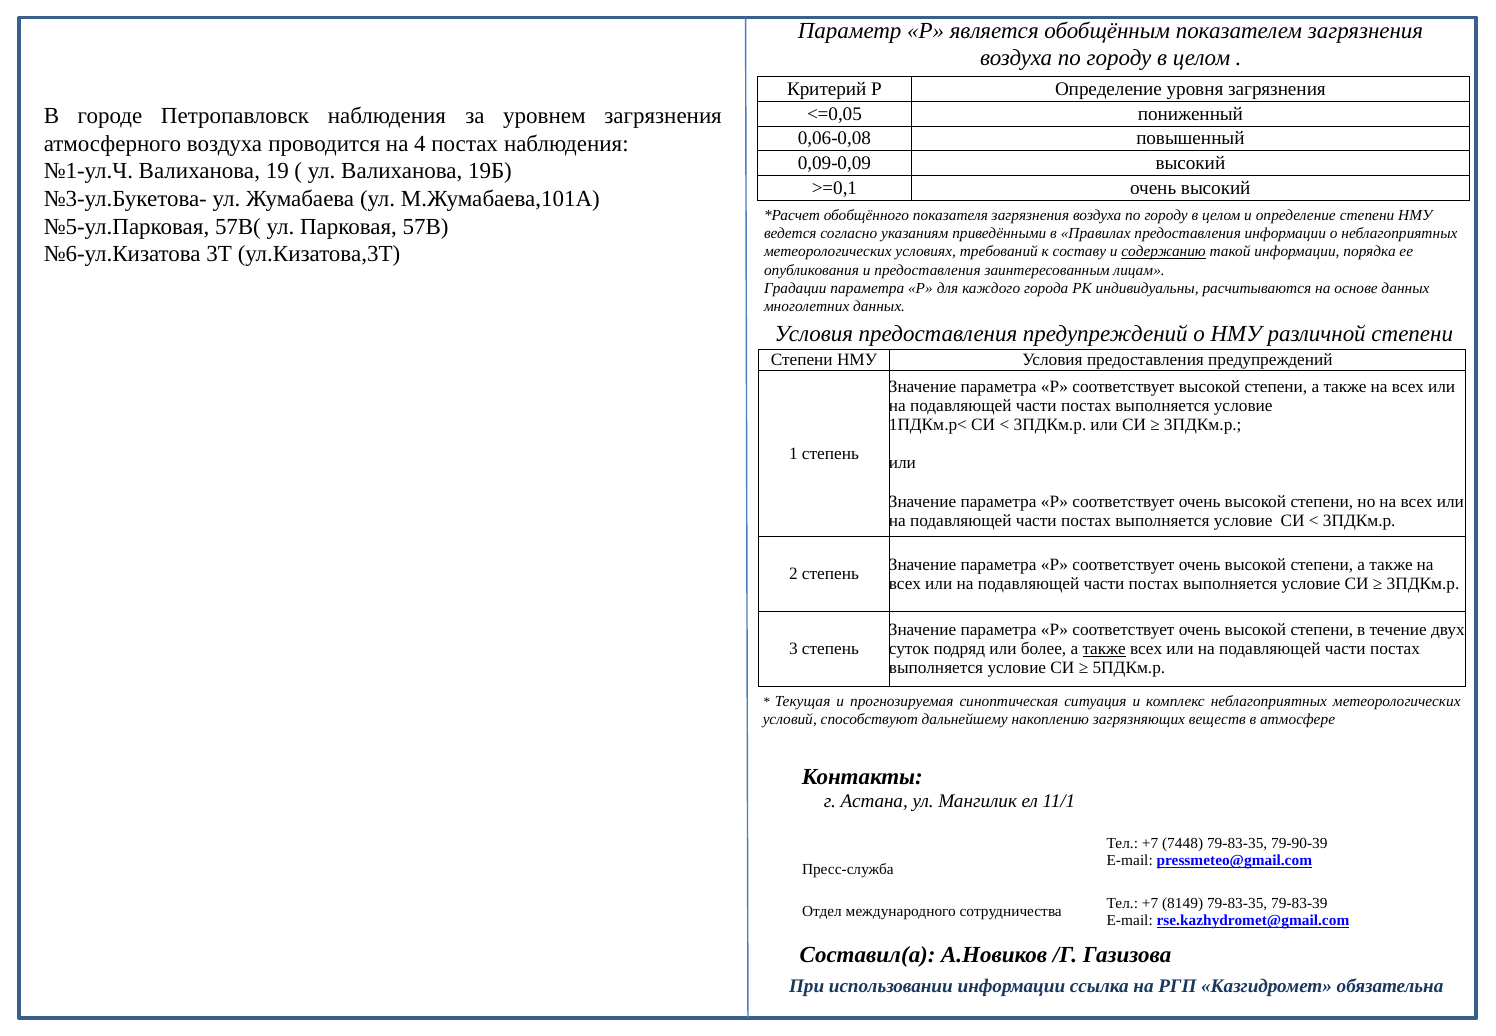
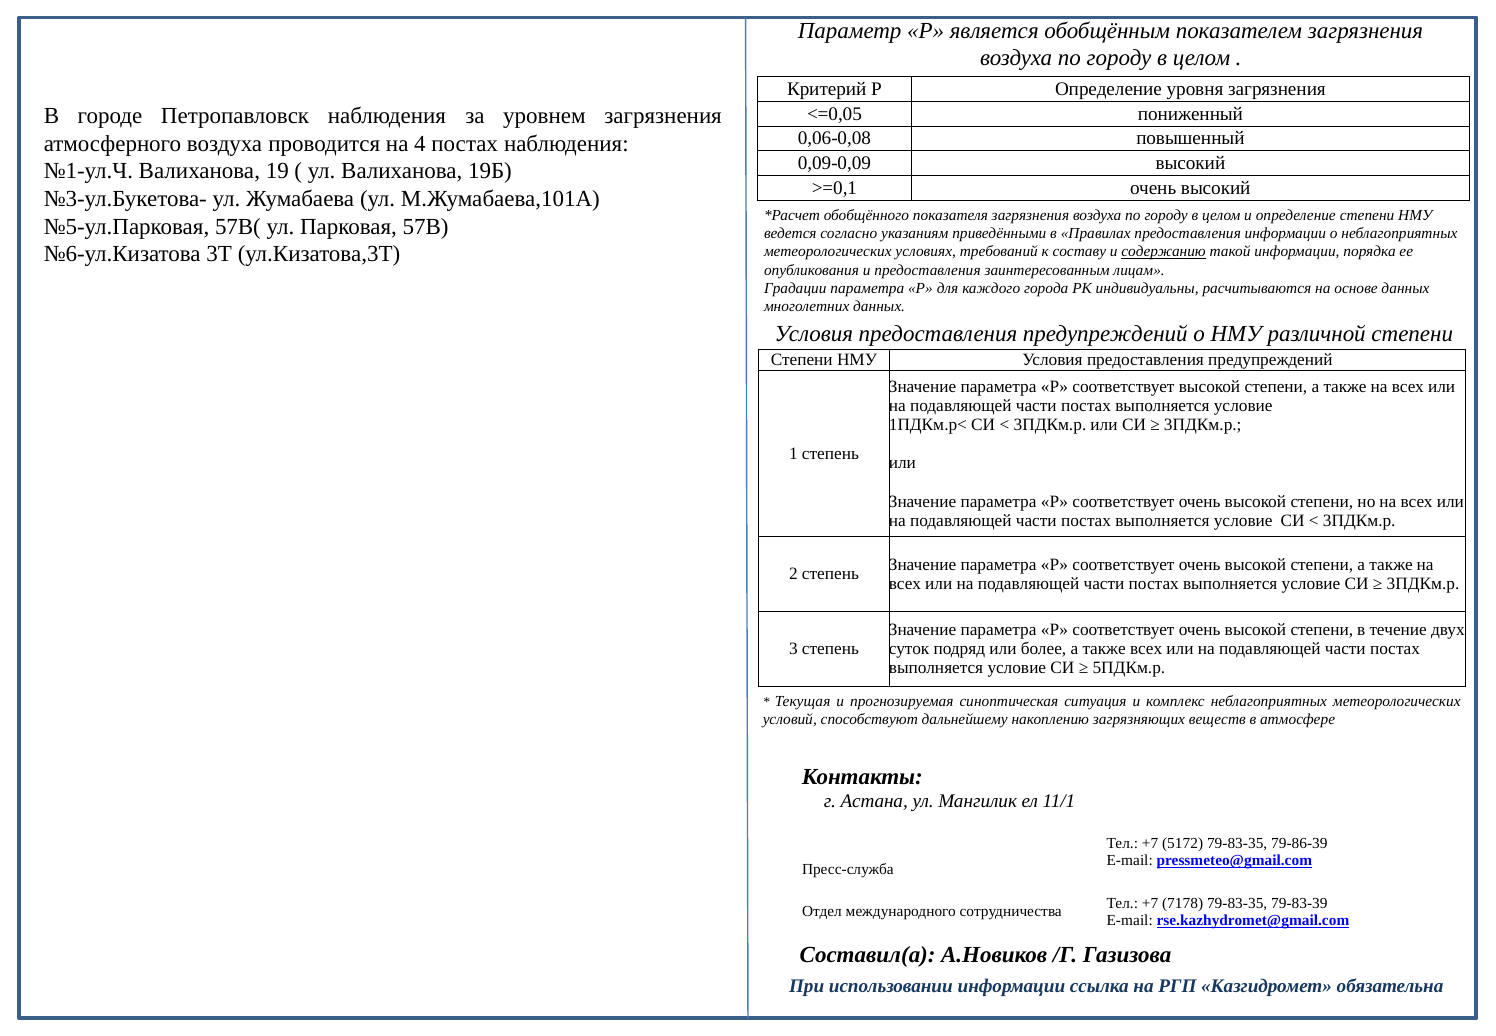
также underline: present -> none (1104, 649)
7448: 7448 -> 5172 (1183, 843)
79-90-39: 79-90-39 -> 79-86-39 (1299, 843)
8149: 8149 -> 7178 (1183, 903)
